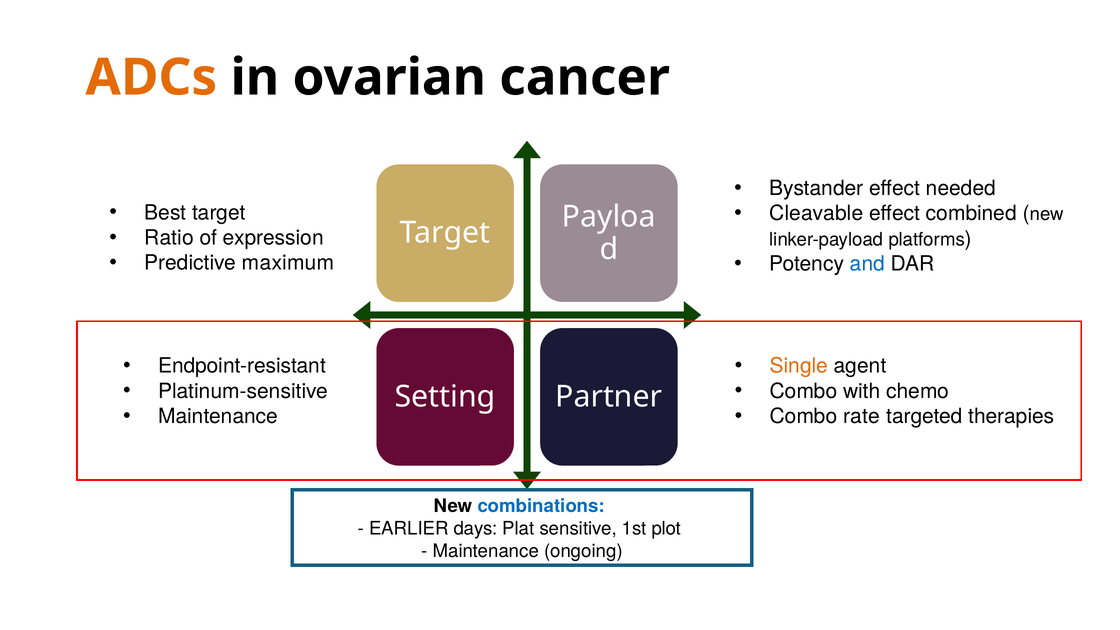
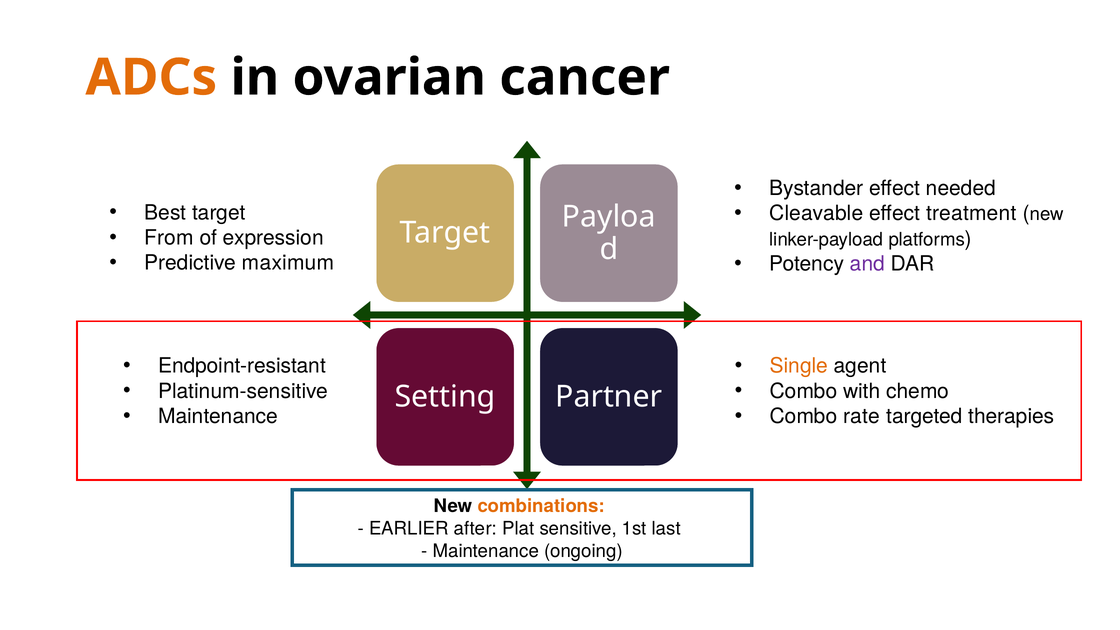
combined: combined -> treatment (971, 214)
Ratio: Ratio -> From (169, 238)
and colour: blue -> purple (867, 264)
combinations colour: blue -> orange (541, 506)
days: days -> after (475, 529)
plot: plot -> last (666, 529)
